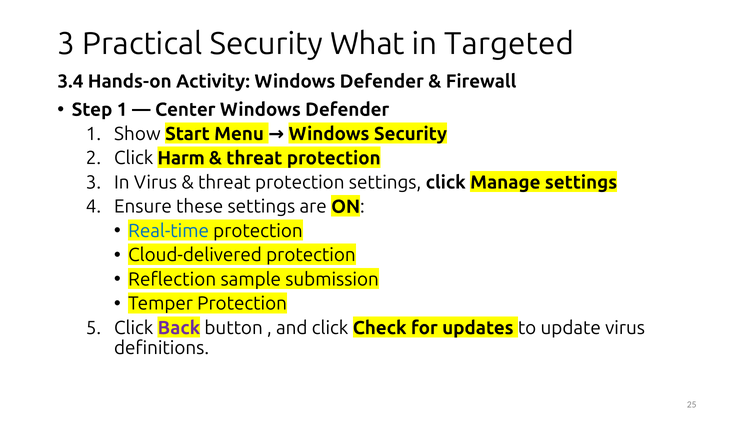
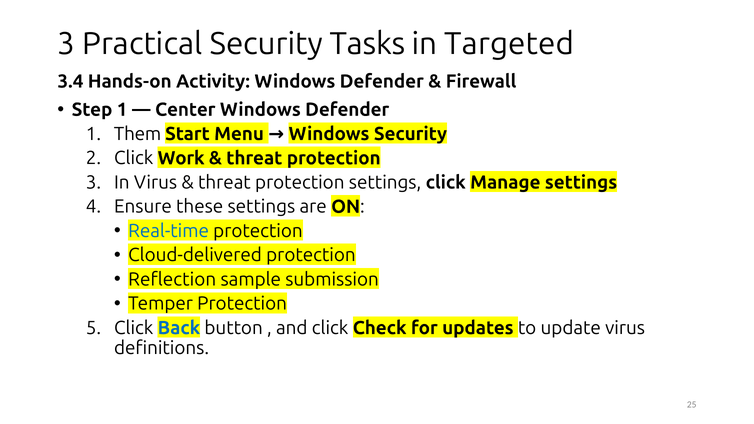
What: What -> Tasks (367, 44)
Show: Show -> Them (138, 134)
Harm: Harm -> Work (181, 158)
Back colour: purple -> blue (179, 328)
